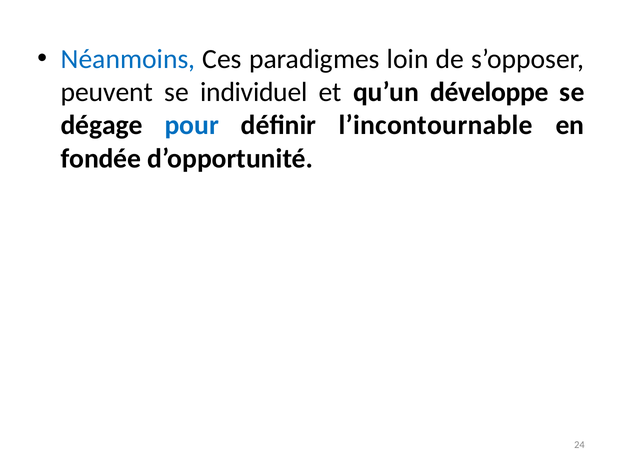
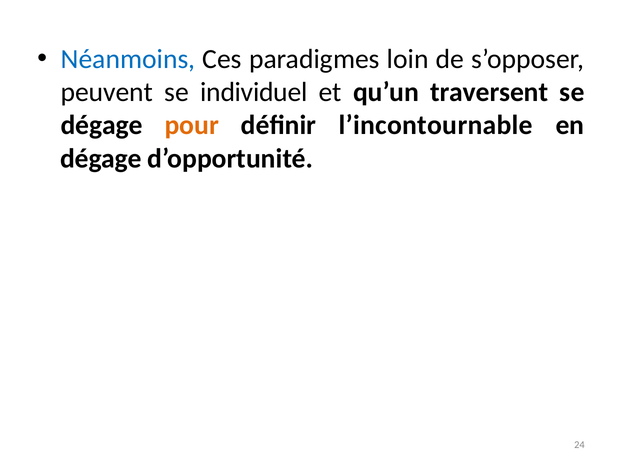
développe: développe -> traversent (489, 92)
pour colour: blue -> orange (192, 125)
fondée: fondée -> dégage (101, 159)
